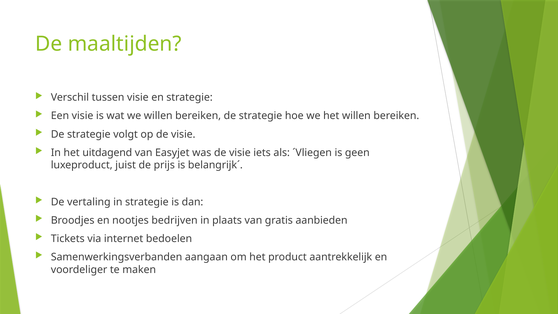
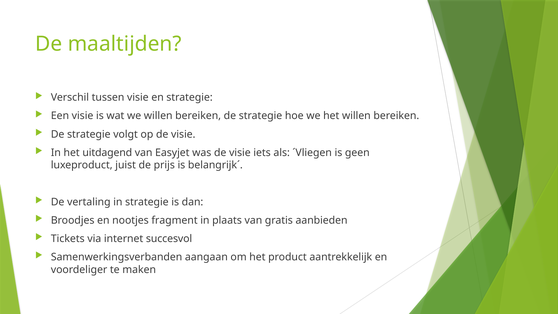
bedrijven: bedrijven -> fragment (175, 220)
bedoelen: bedoelen -> succesvol (169, 239)
